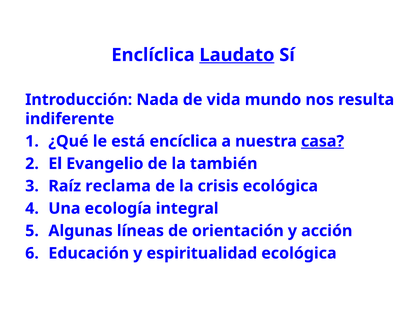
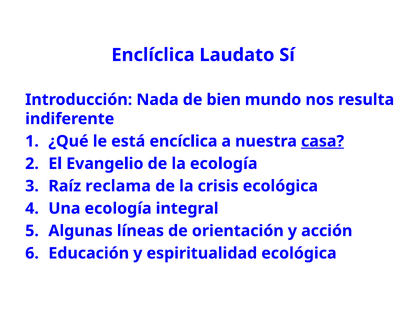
Laudato underline: present -> none (237, 55)
vida: vida -> bien (224, 100)
la también: también -> ecología (224, 164)
